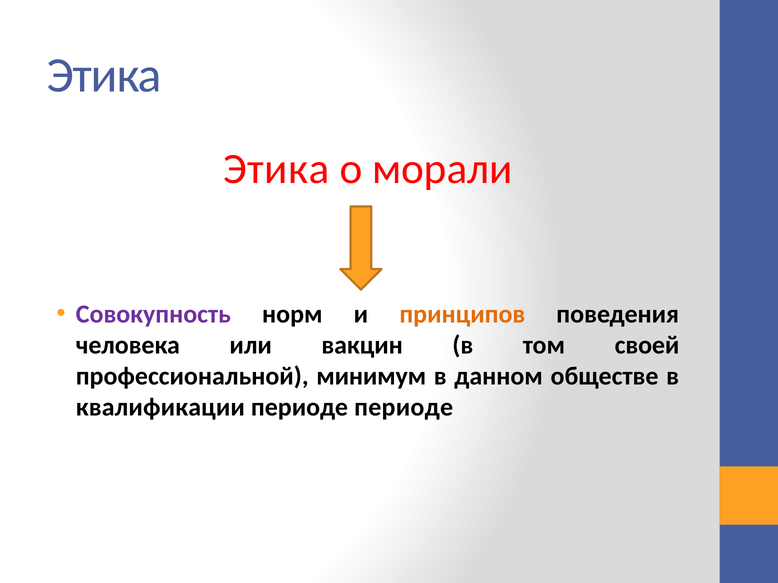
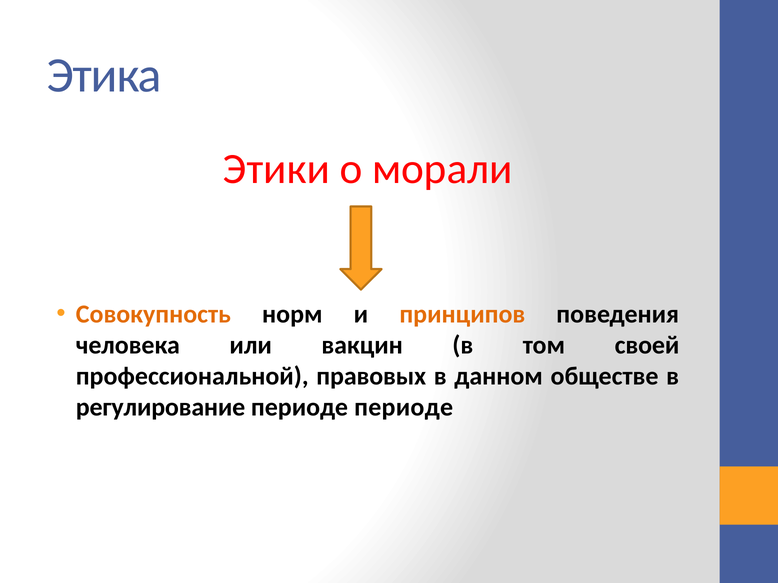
Этика: Этика -> Этики (276, 169)
Совокупность colour: purple -> orange (153, 314)
минимум: минимум -> правовых (371, 376)
квалификации: квалификации -> регулирование (161, 408)
